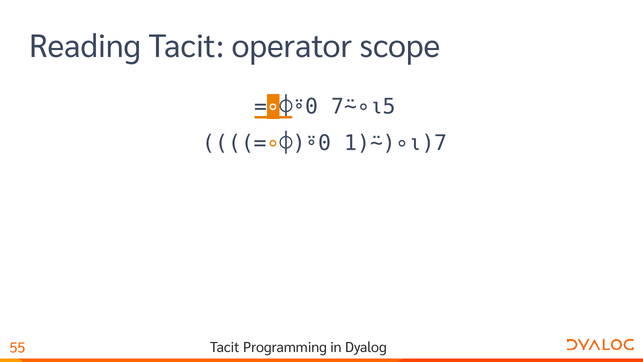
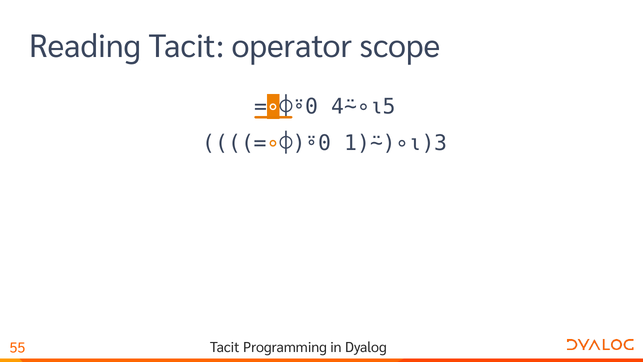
7⍨∘⍳5: 7⍨∘⍳5 -> 4⍨∘⍳5 (364, 107)
1)⍨)∘⍳)7: 1)⍨)∘⍳)7 -> 1)⍨)∘⍳)3 (396, 143)
